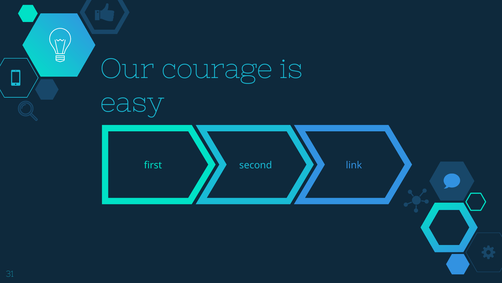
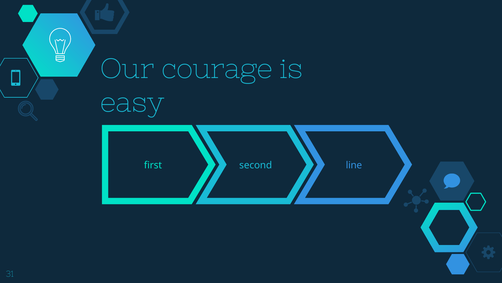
link: link -> line (354, 165)
